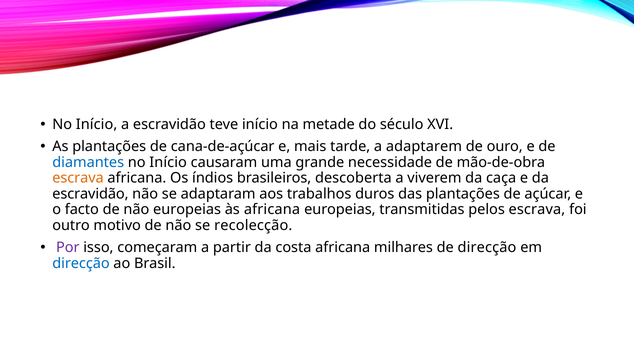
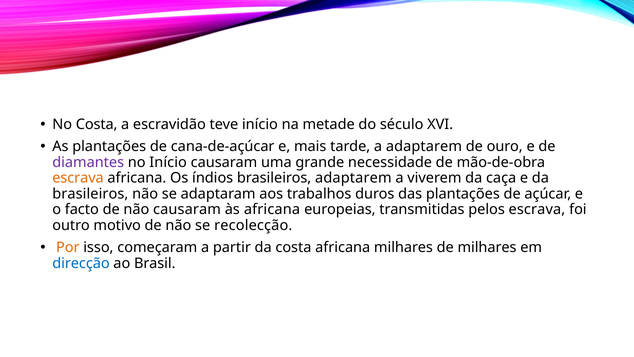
Início: Início -> Costa (97, 124)
diamantes colour: blue -> purple (88, 162)
brasileiros descoberta: descoberta -> adaptarem (353, 178)
escravidão: escravidão -> brasileiros (90, 194)
não europeias: europeias -> causaram (187, 209)
Por colour: purple -> orange (68, 247)
de direcção: direcção -> milhares (487, 247)
